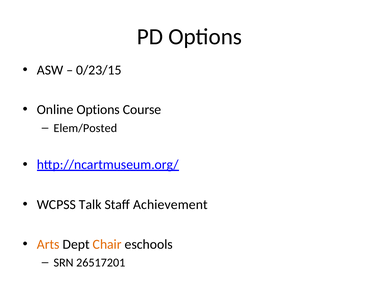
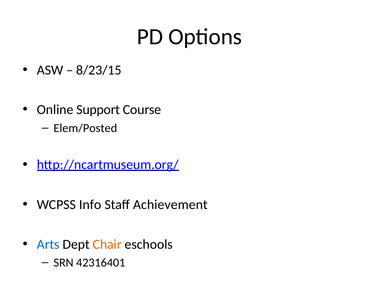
0/23/15: 0/23/15 -> 8/23/15 (99, 70)
Online Options: Options -> Support (98, 109)
Talk: Talk -> Info (90, 204)
Arts colour: orange -> blue (48, 244)
26517201: 26517201 -> 42316401 (101, 262)
